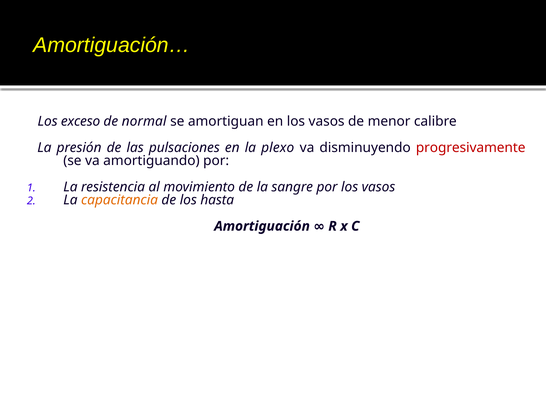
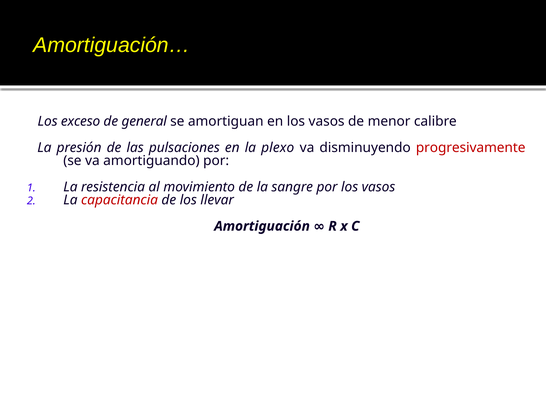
normal: normal -> general (144, 122)
capacitancia colour: orange -> red (119, 200)
hasta: hasta -> llevar (217, 200)
